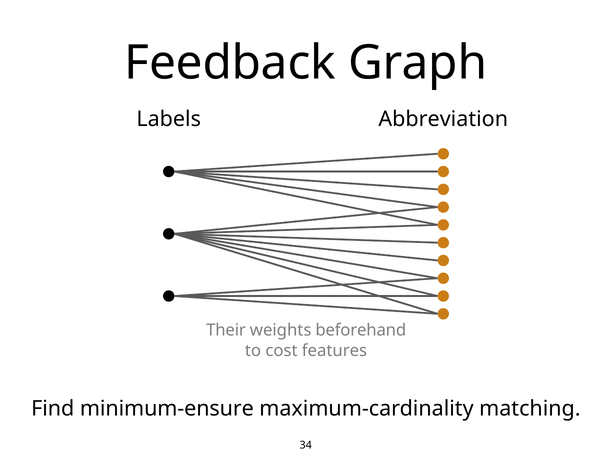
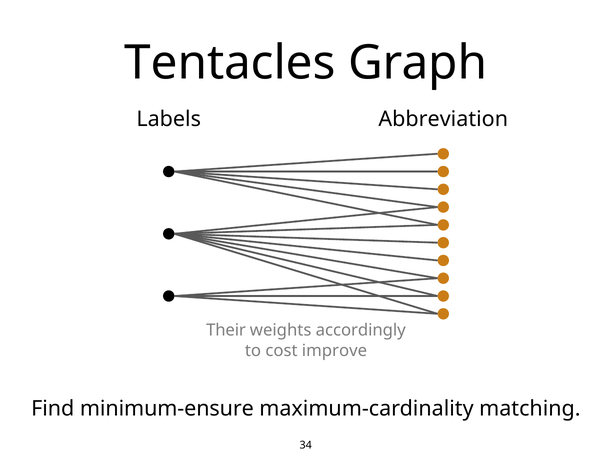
Feedback: Feedback -> Tentacles (230, 63)
beforehand: beforehand -> accordingly (361, 330)
features: features -> improve (334, 351)
